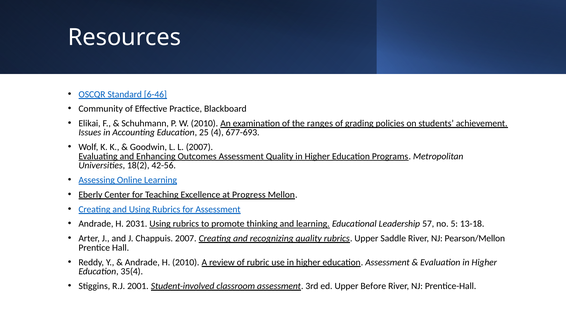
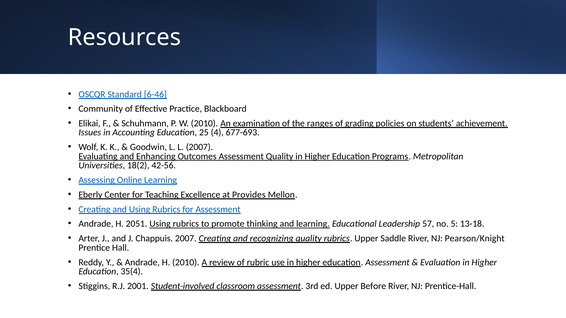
Progress: Progress -> Provides (249, 195)
2031: 2031 -> 2051 (137, 224)
Pearson/Mellon: Pearson/Mellon -> Pearson/Knight (475, 239)
